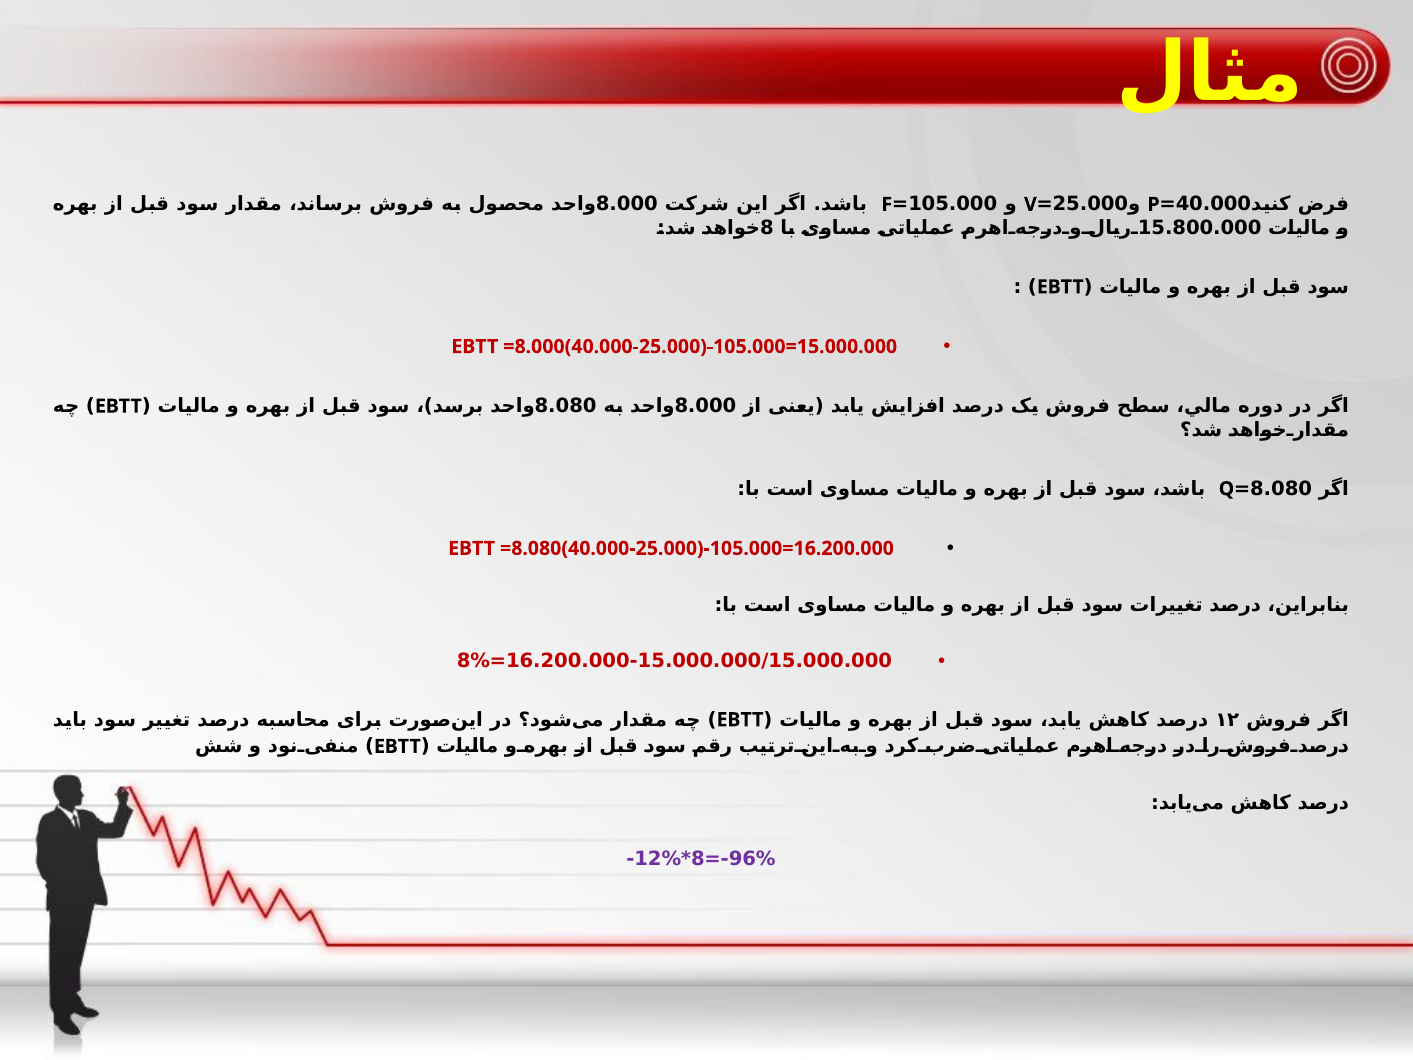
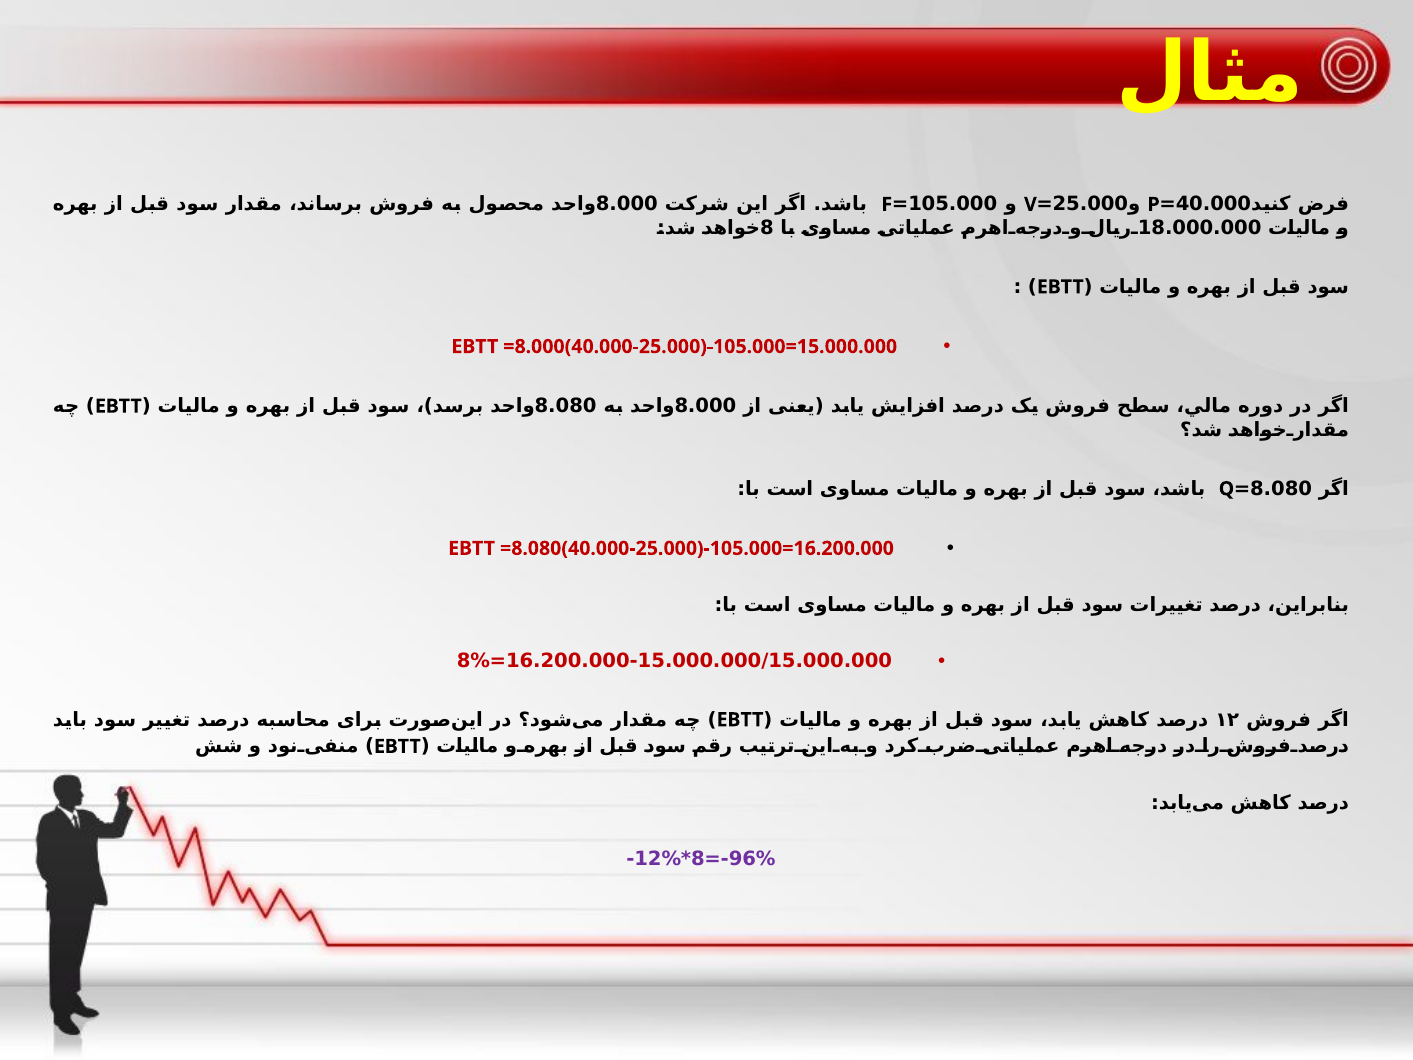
15.800.000: 15.800.000 -> 18.000.000 (1200, 228)
